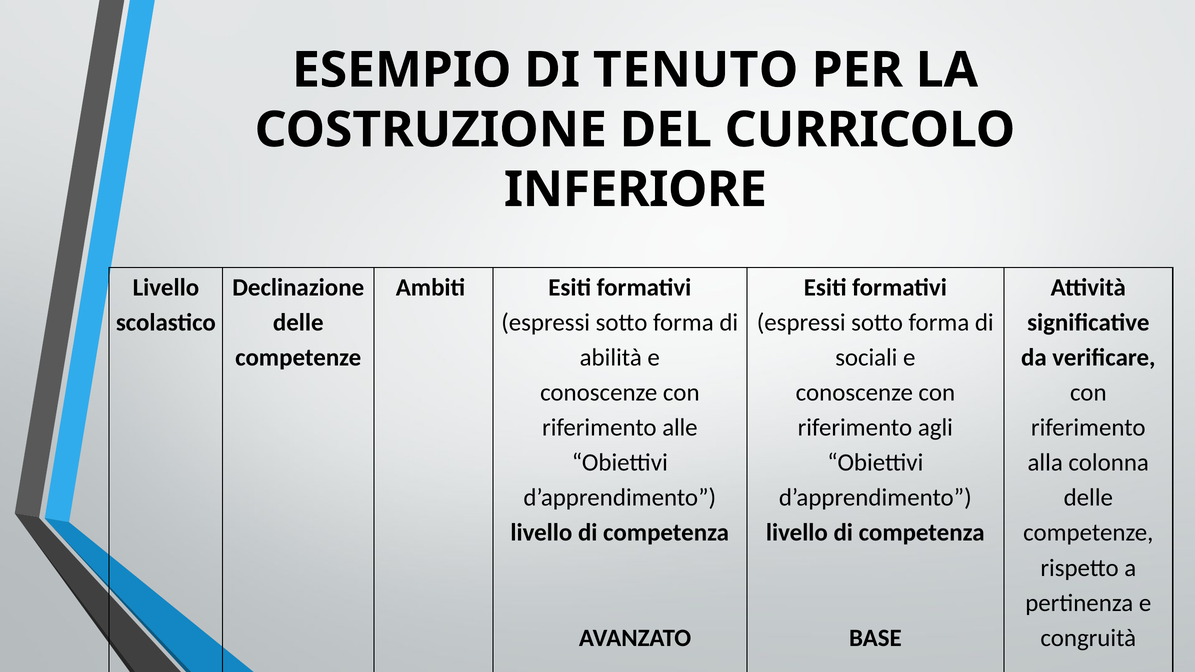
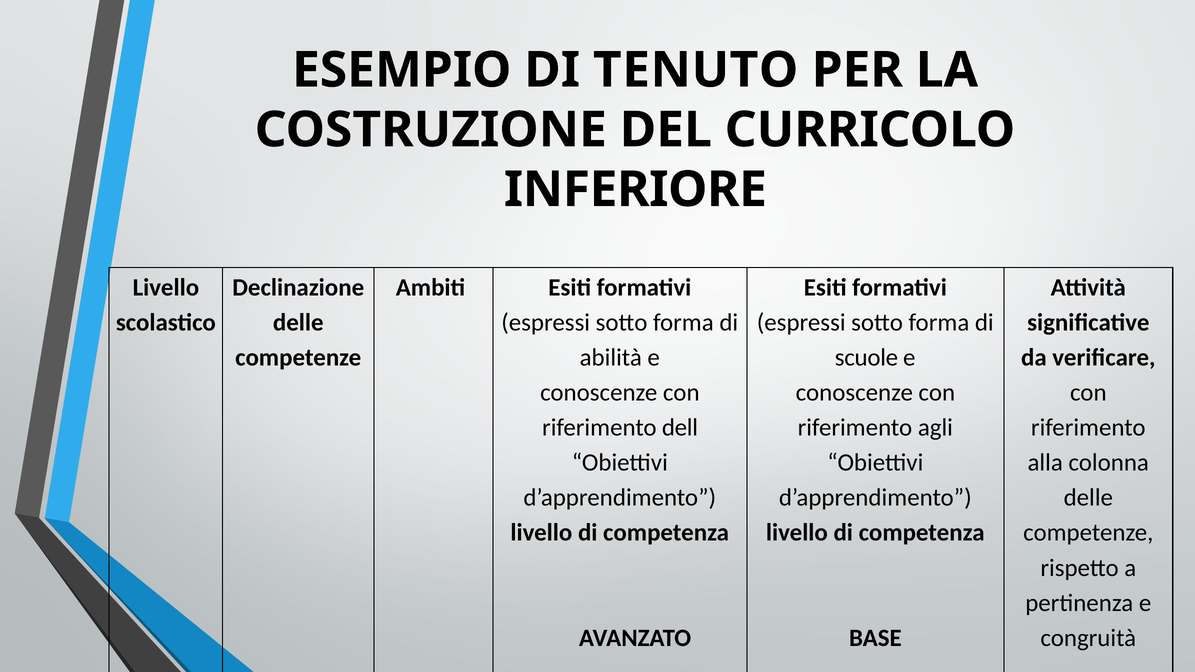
sociali: sociali -> scuole (866, 358)
alle: alle -> dell (680, 428)
